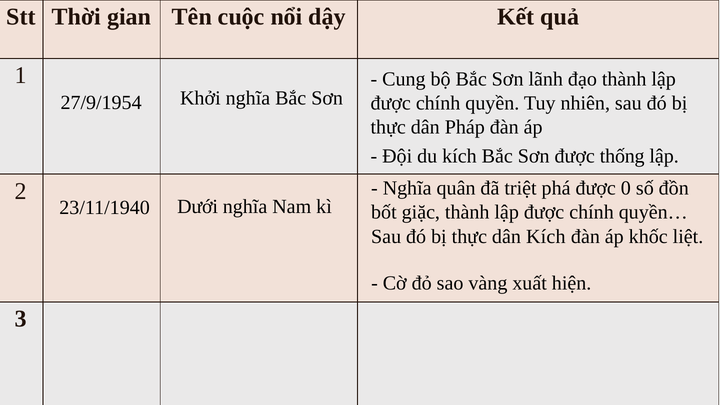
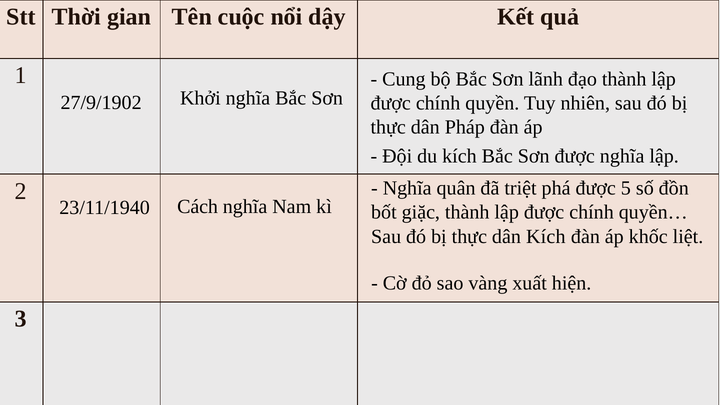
27/9/1954: 27/9/1954 -> 27/9/1902 (101, 103)
được thống: thống -> nghĩa (622, 156)
0: 0 -> 5 (626, 188)
Dưới: Dưới -> Cách (198, 207)
